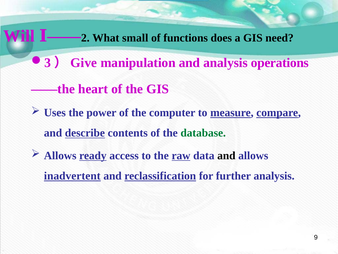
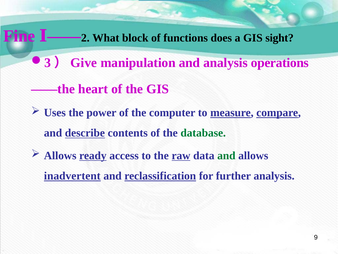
Will: Will -> Fine (19, 36)
small: small -> block (135, 38)
need: need -> sight (280, 38)
and colour: black -> green (226, 155)
